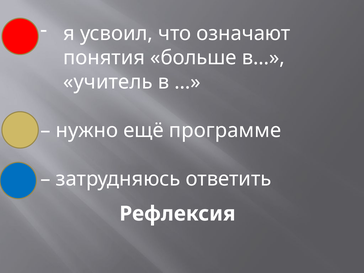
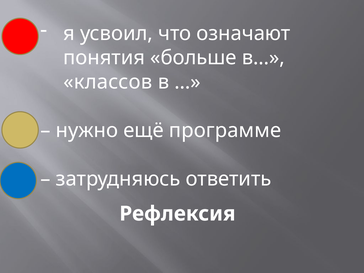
учитель: учитель -> классов (108, 82)
